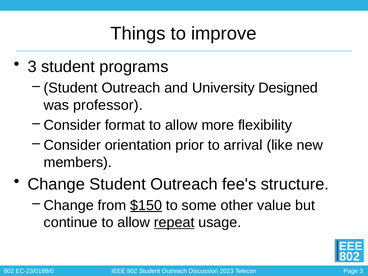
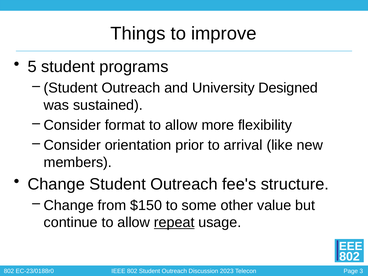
3: 3 -> 5 (32, 67)
professor: professor -> sustained (108, 105)
$150 underline: present -> none (146, 205)
